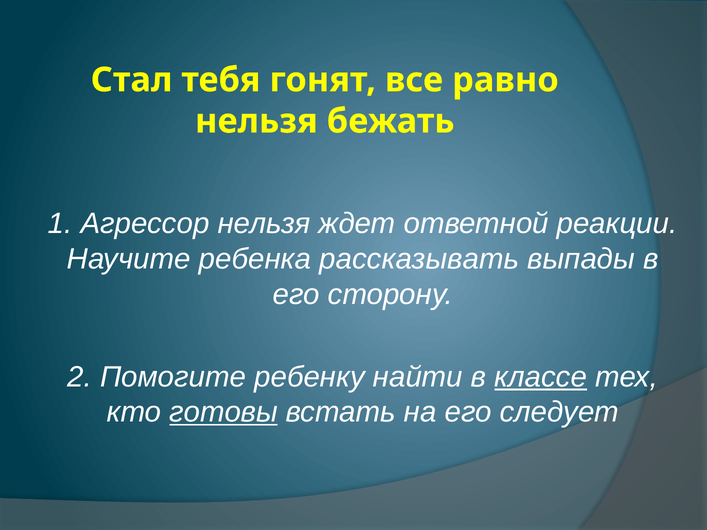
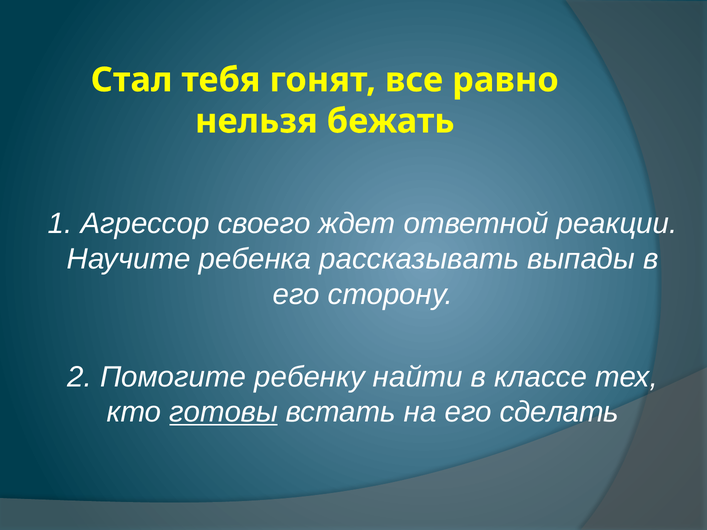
Агрессор нельзя: нельзя -> своего (264, 224)
классе underline: present -> none (541, 377)
следует: следует -> сделать (559, 412)
